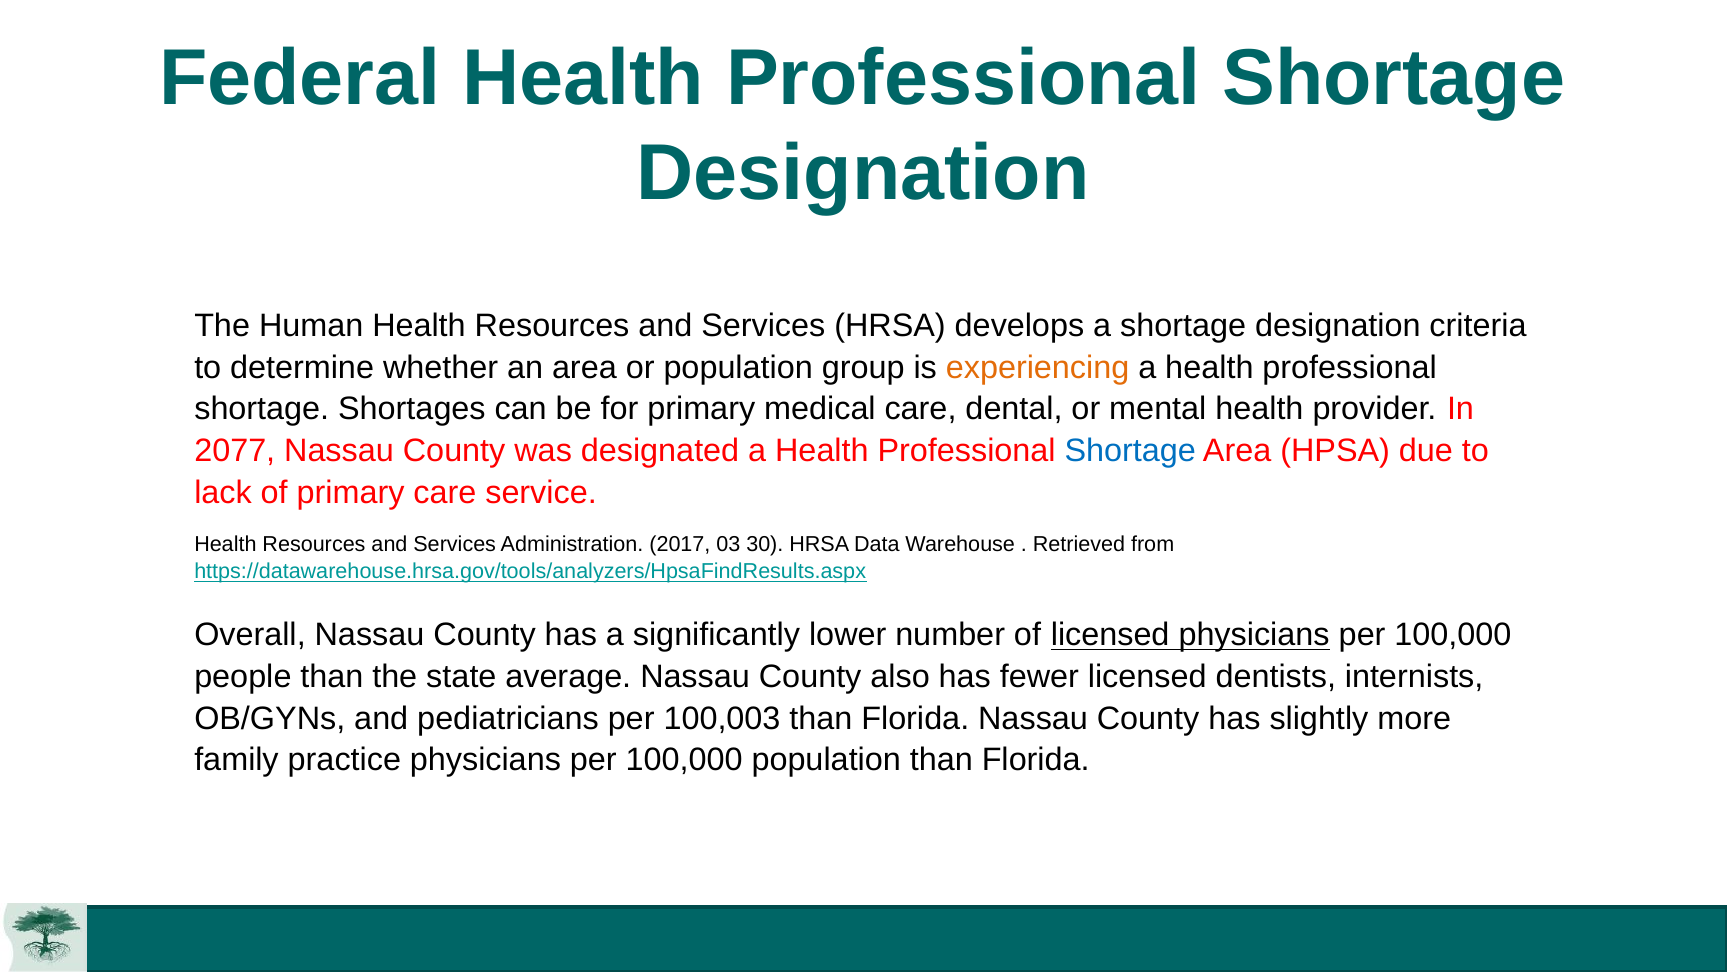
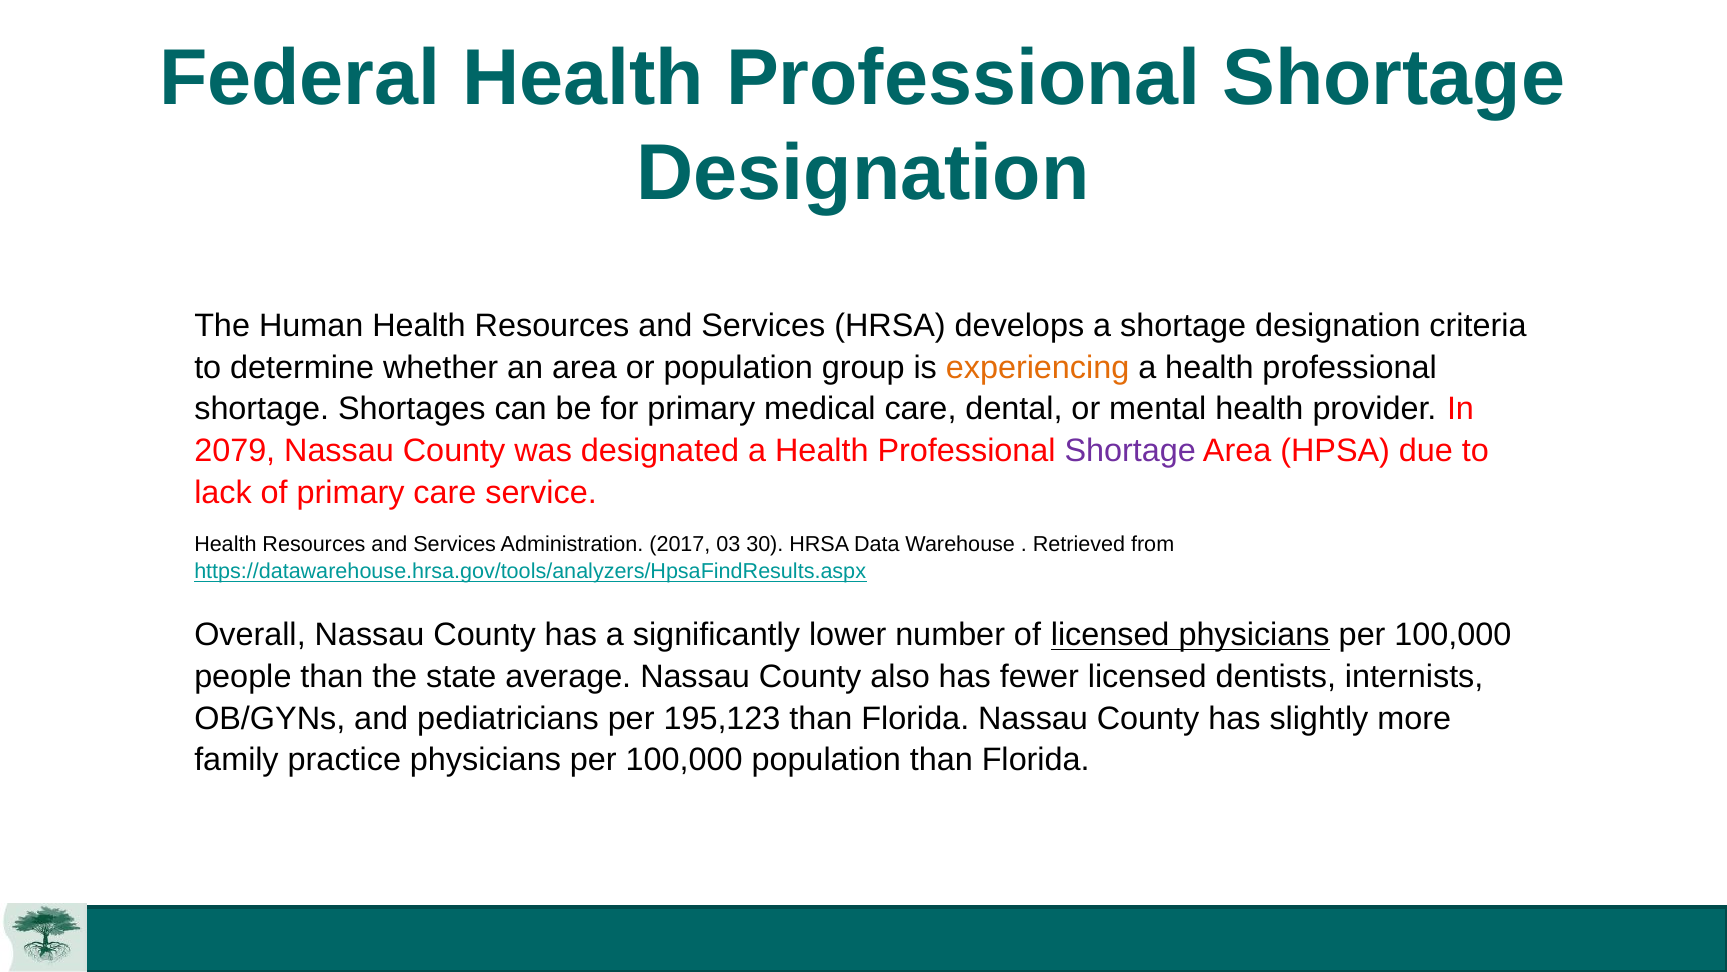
2077: 2077 -> 2079 (235, 451)
Shortage colour: blue -> purple (1130, 451)
100,003: 100,003 -> 195,123 (722, 718)
